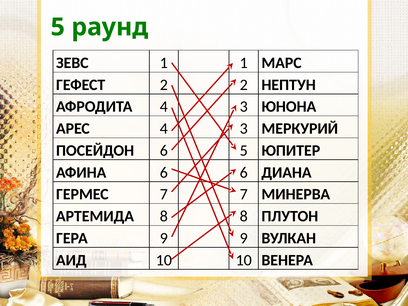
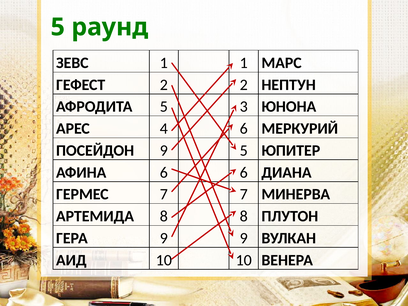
АФРОДИТА 4: 4 -> 5 (164, 107)
АРЕС 4 3: 3 -> 6 (244, 129)
ПОСЕЙДОН 6: 6 -> 9 (164, 151)
